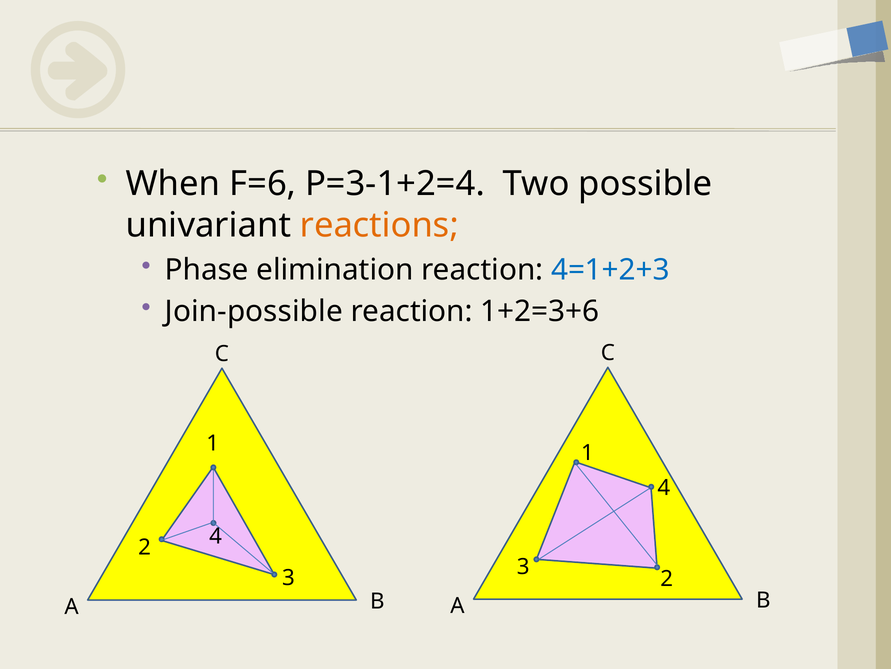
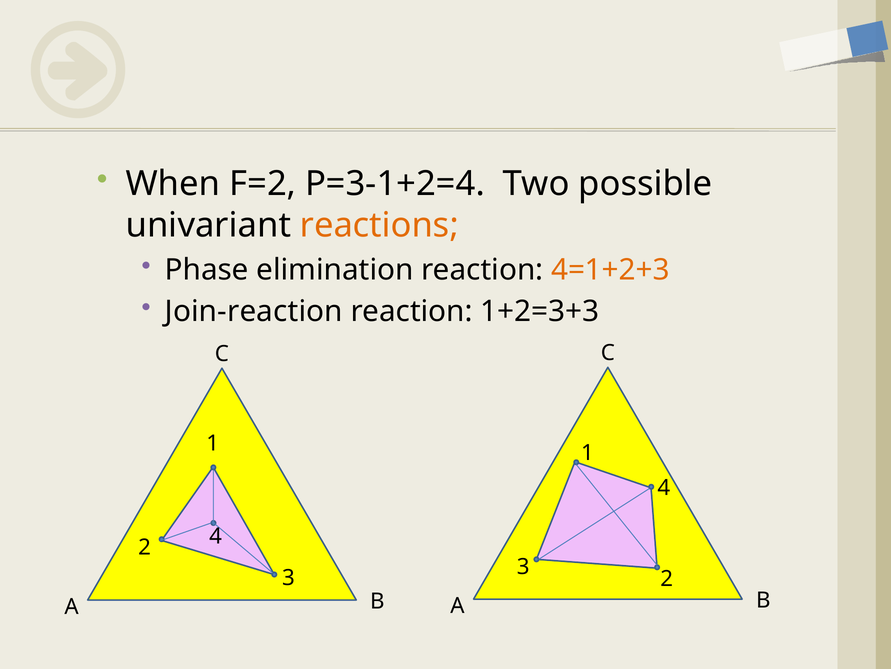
F=6: F=6 -> F=2 (263, 184)
4=1+2+3 colour: blue -> orange (610, 269)
Join-possible: Join-possible -> Join-reaction (254, 311)
1+2=3+6: 1+2=3+6 -> 1+2=3+3 (540, 311)
